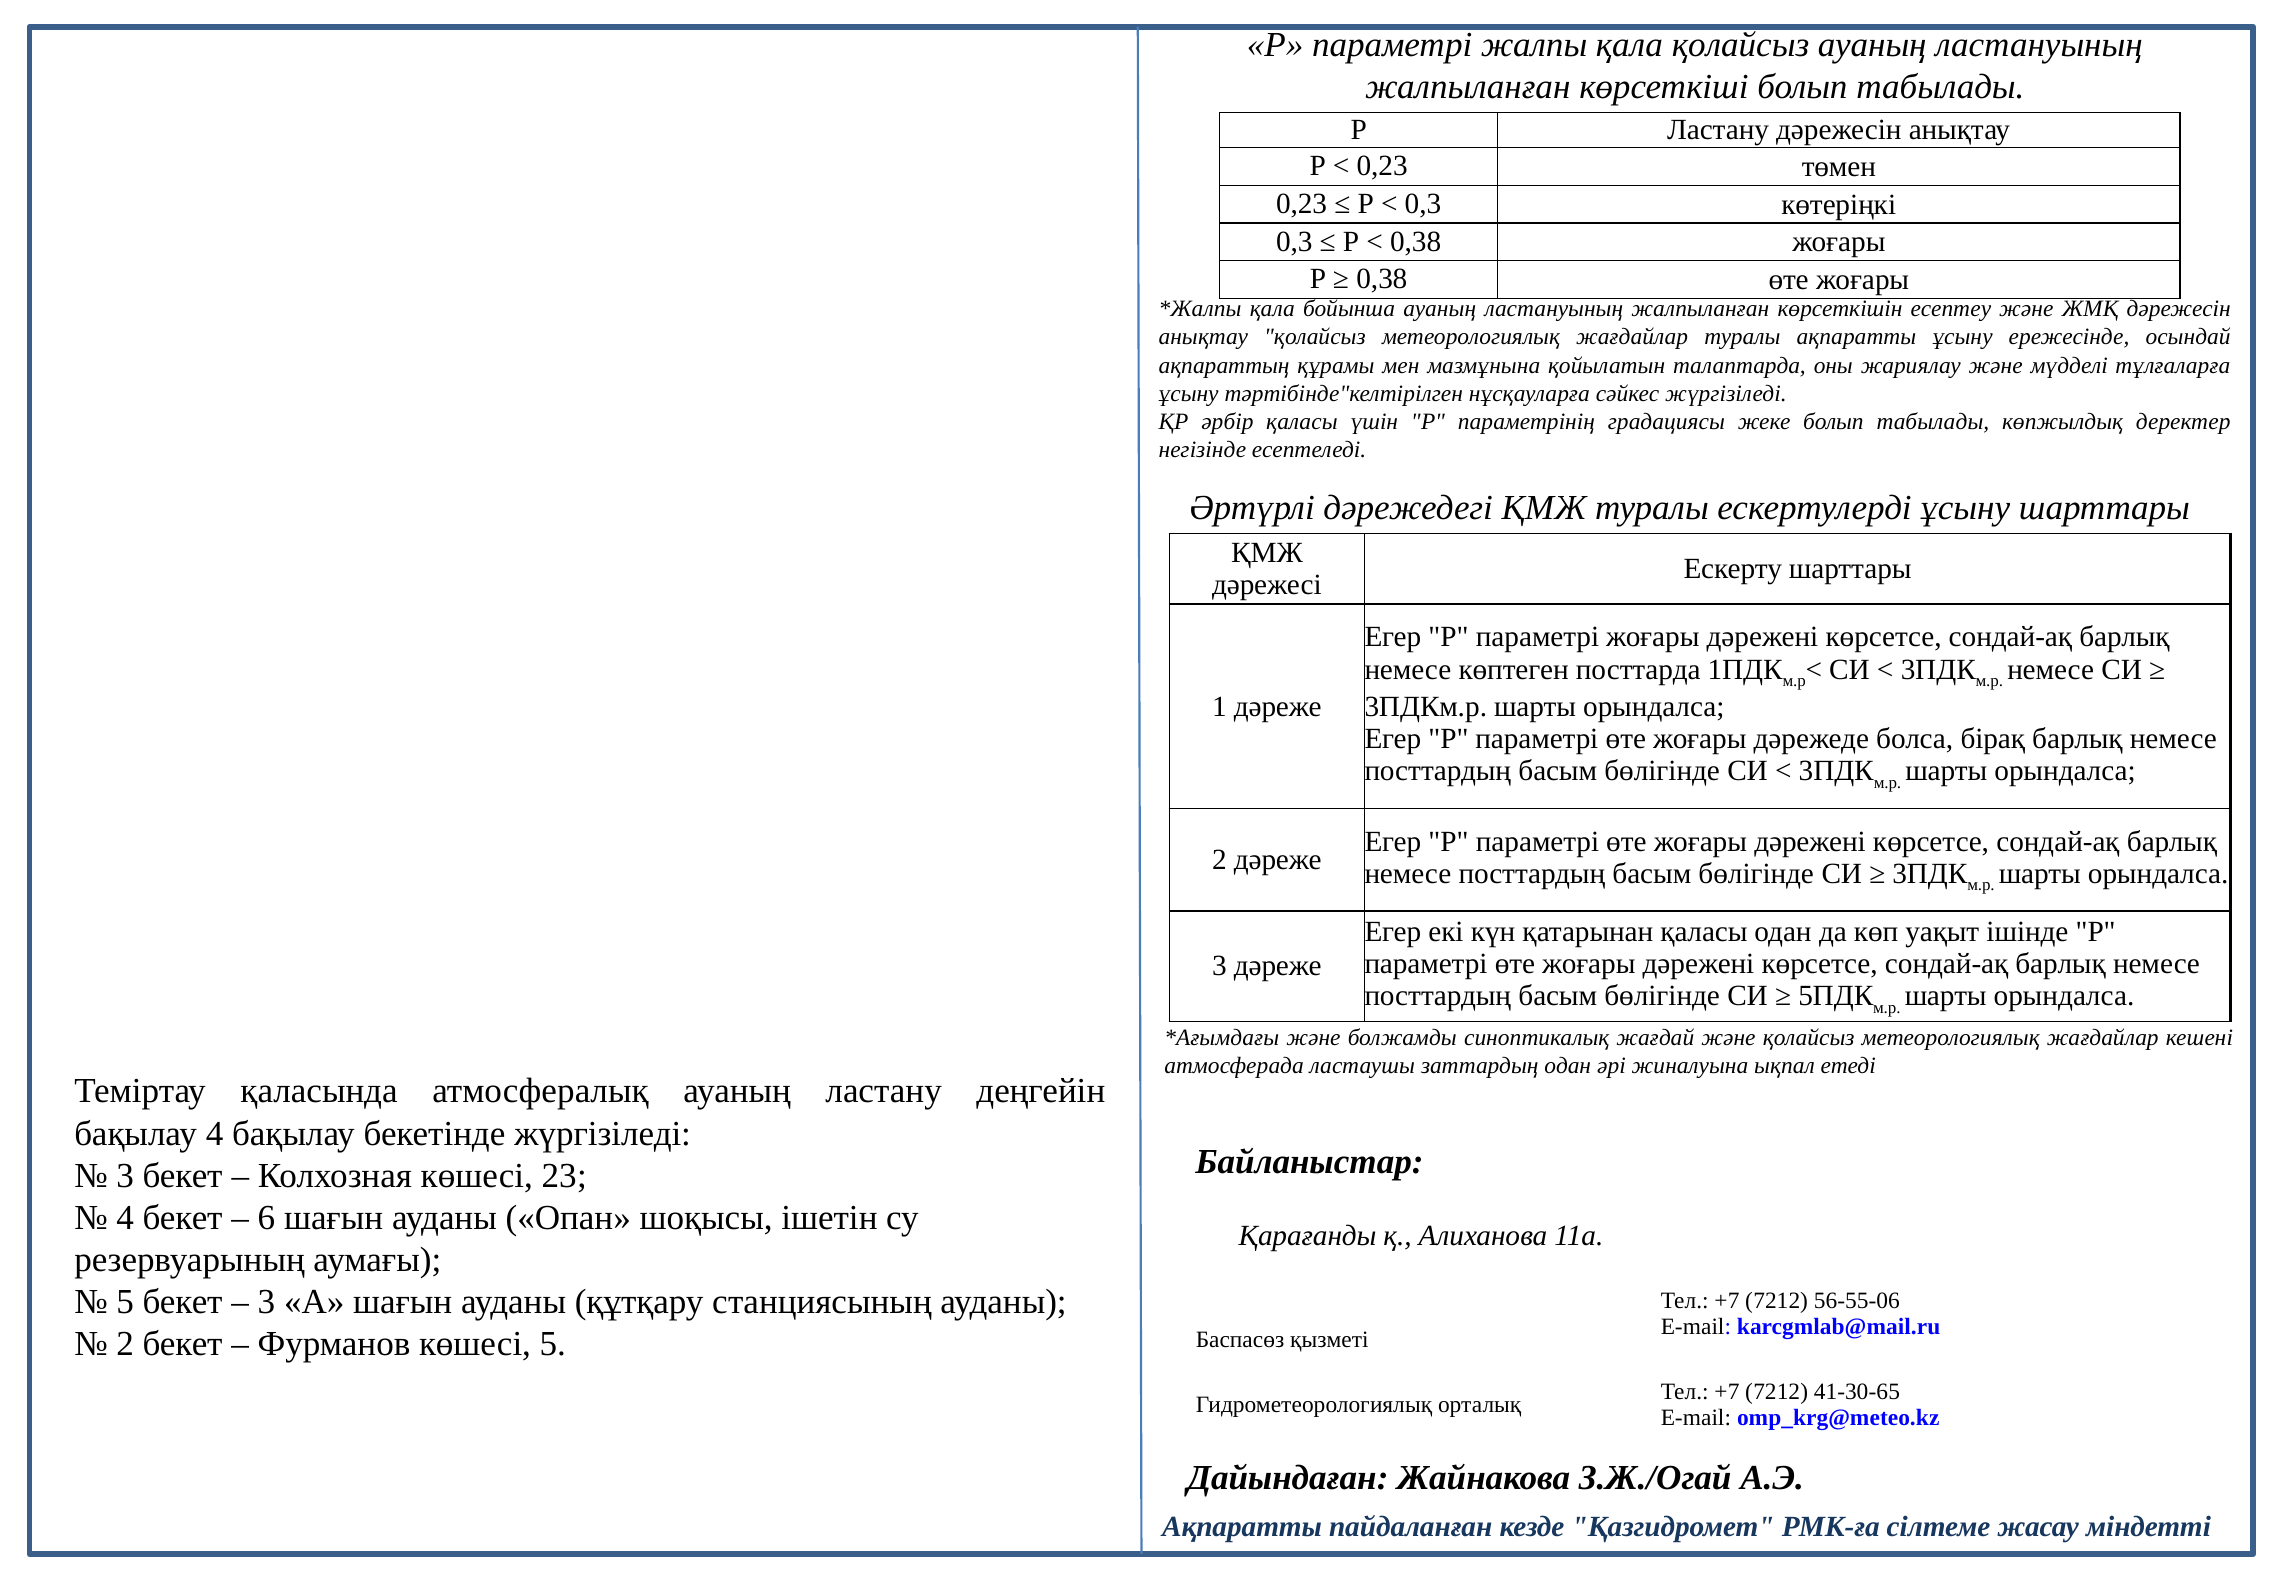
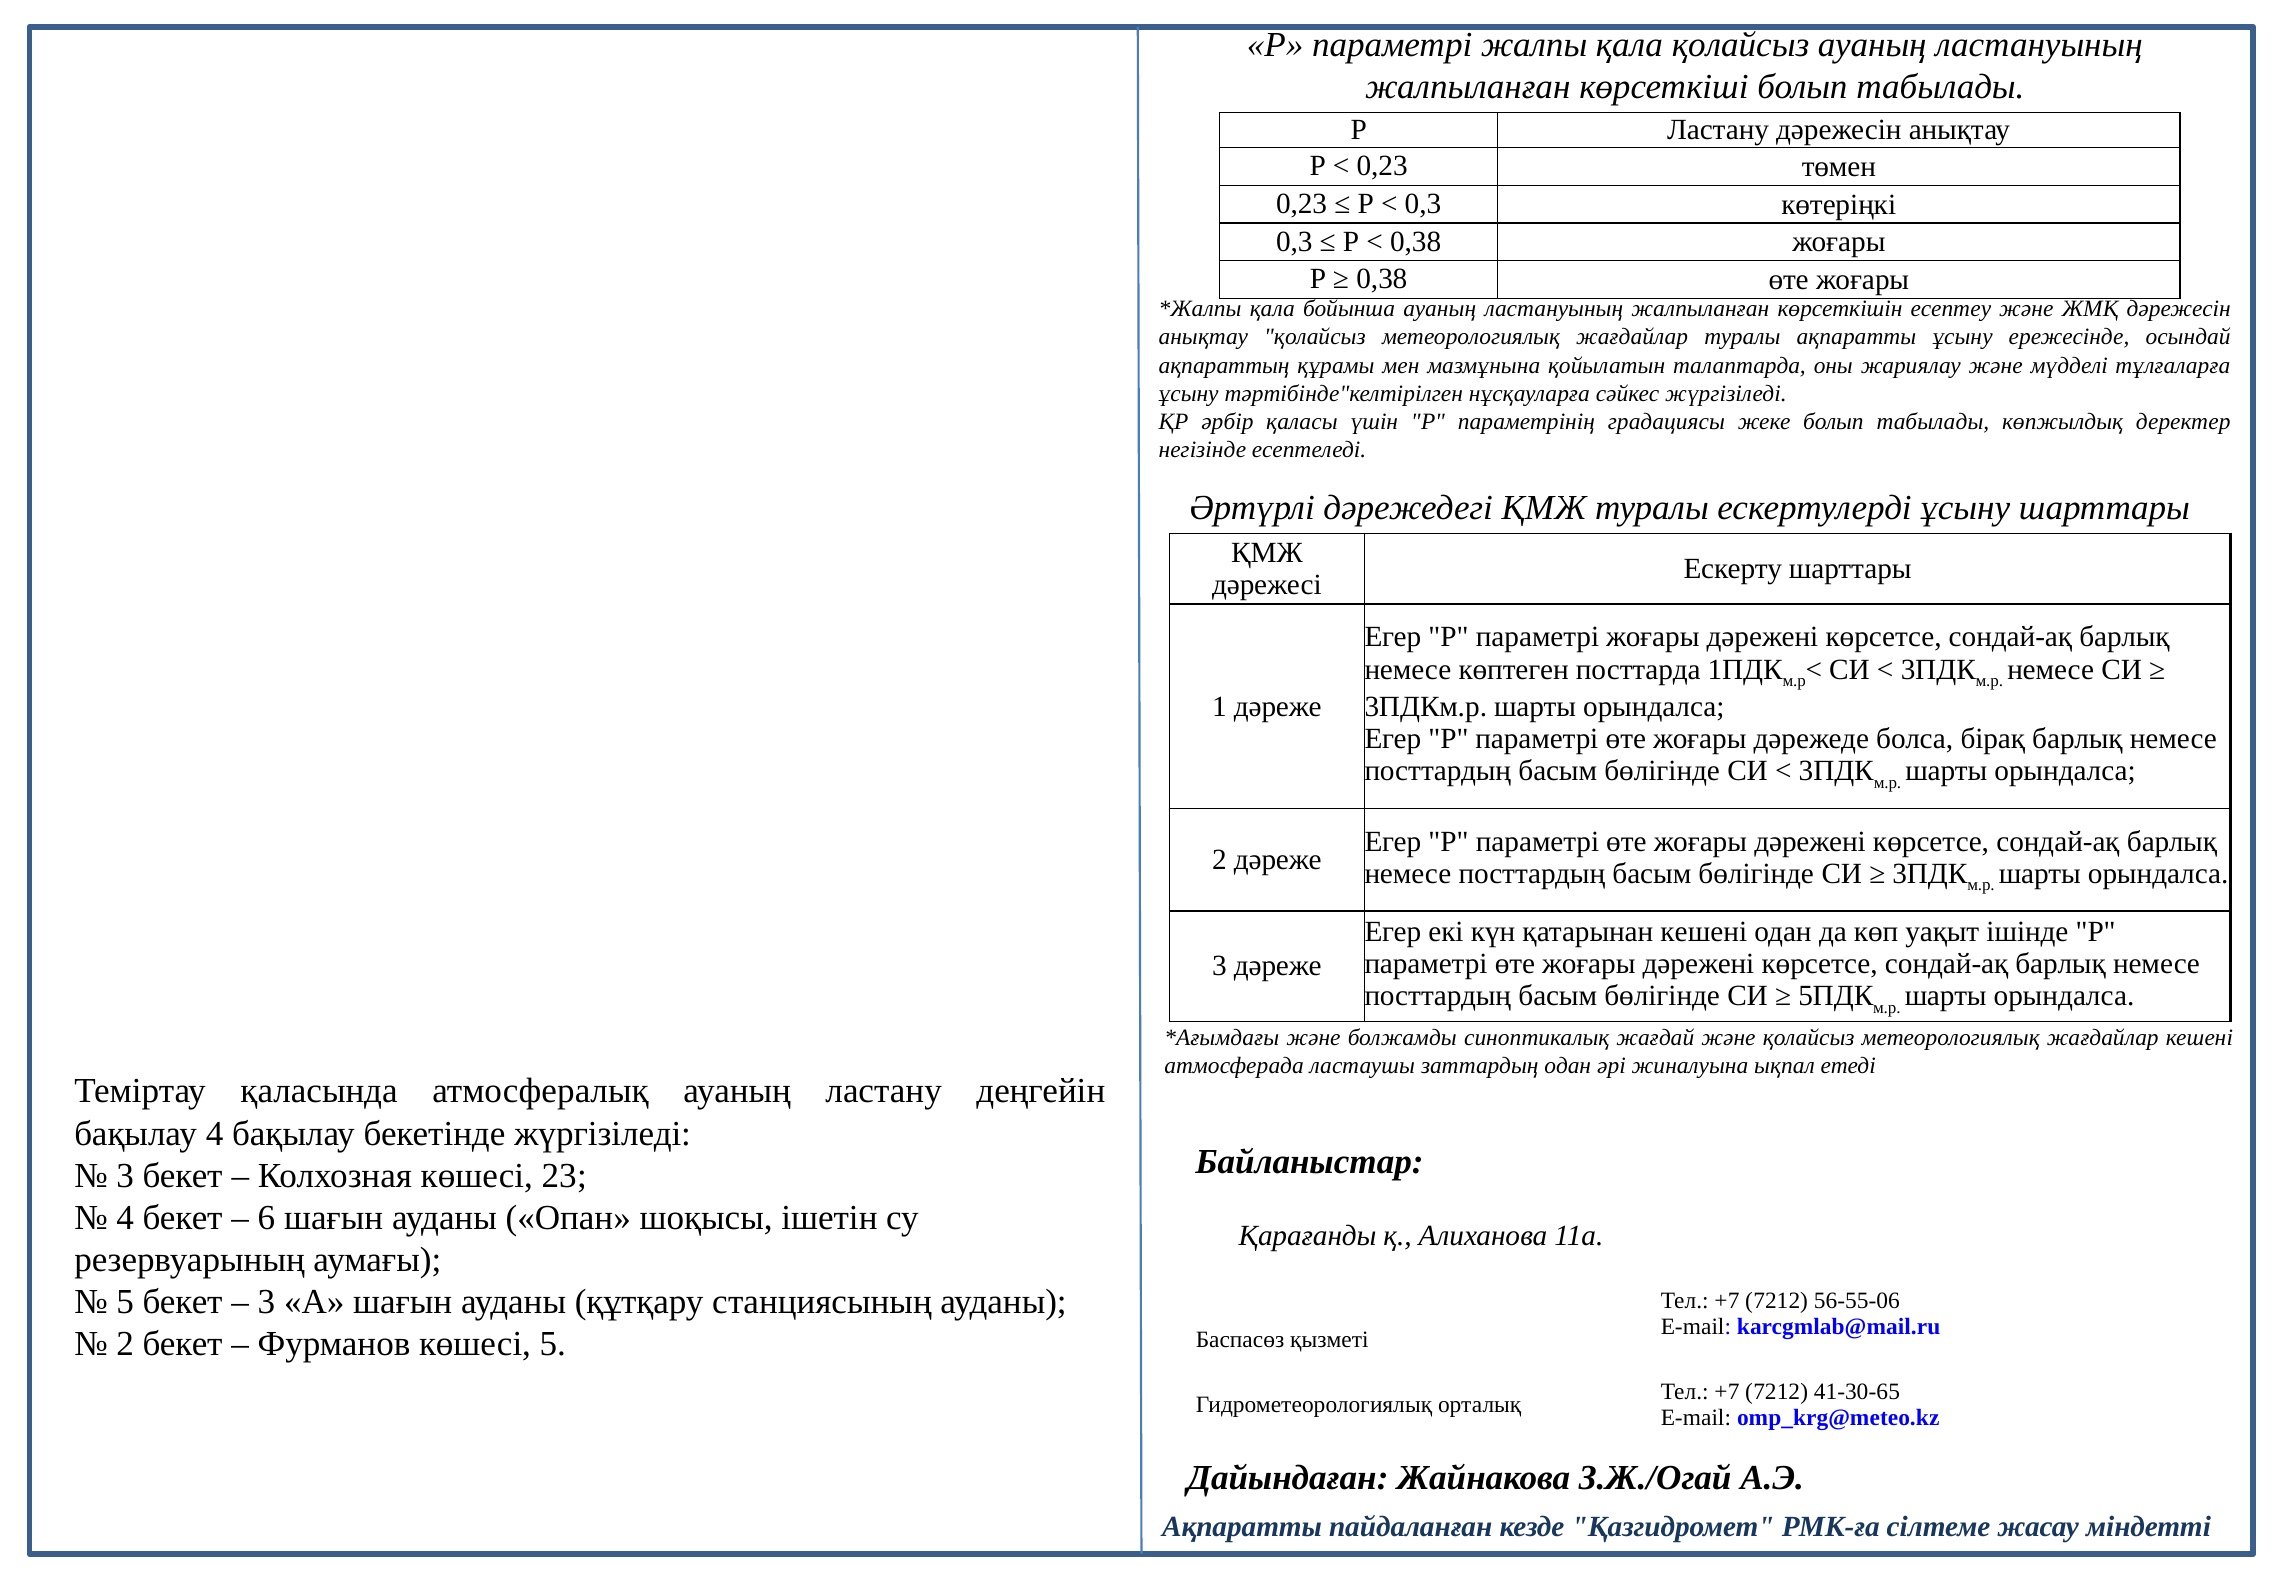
қатарынан қаласы: қаласы -> кешені (1704, 931)
